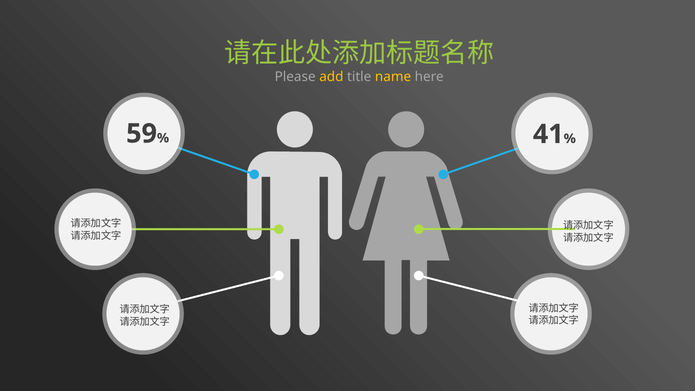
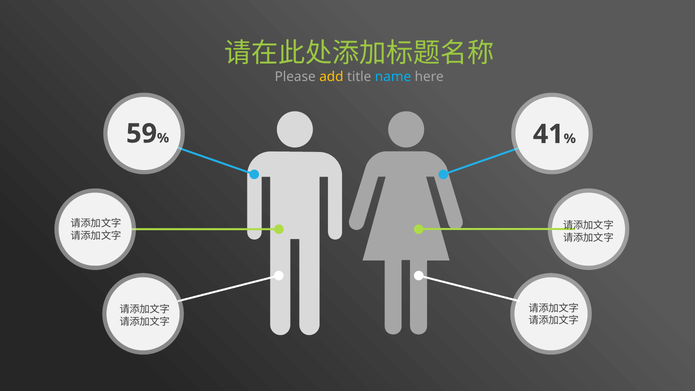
name colour: yellow -> light blue (393, 77)
